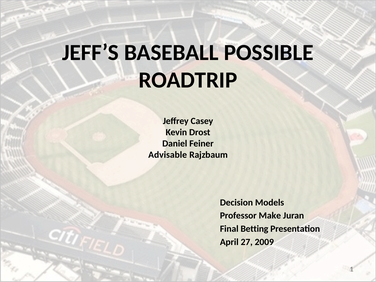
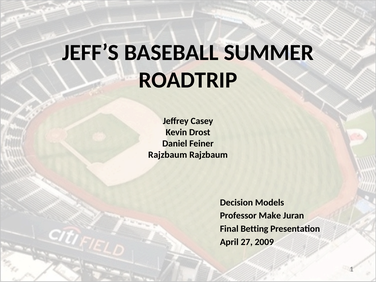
POSSIBLE: POSSIBLE -> SUMMER (269, 53)
Advisable: Advisable -> Rajzbaum (168, 155)
